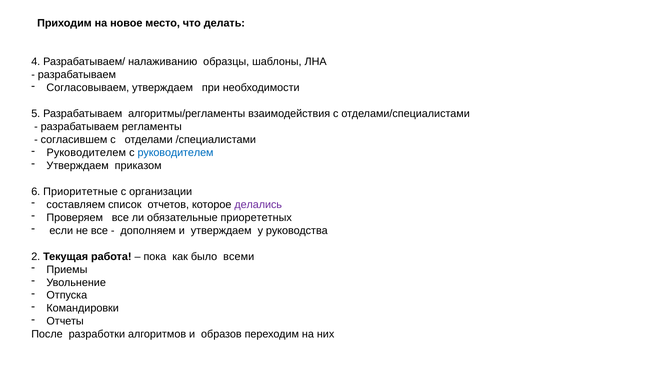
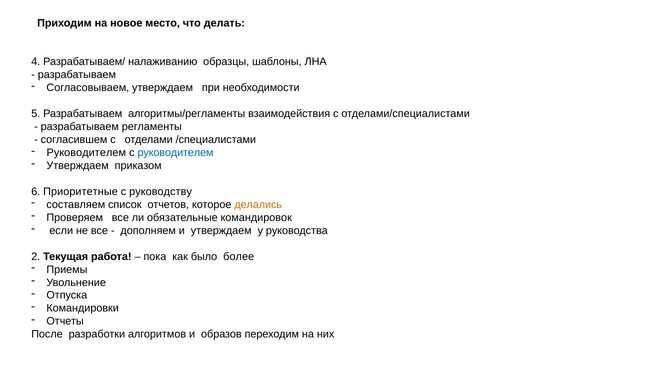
организации: организации -> руководству (161, 192)
делались colour: purple -> orange (258, 205)
приорететных: приорететных -> командировок (256, 218)
всеми: всеми -> более (239, 257)
